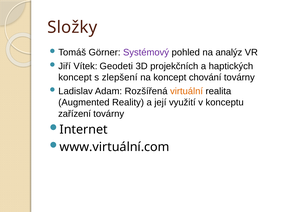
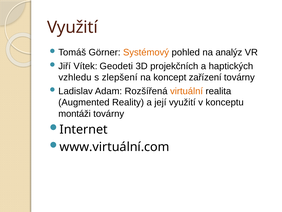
Složky: Složky -> Využití (72, 27)
Systémový colour: purple -> orange (146, 52)
koncept: koncept -> vzhledu (75, 77)
chování: chování -> zařízení (205, 77)
zařízení: zařízení -> montáži (75, 113)
